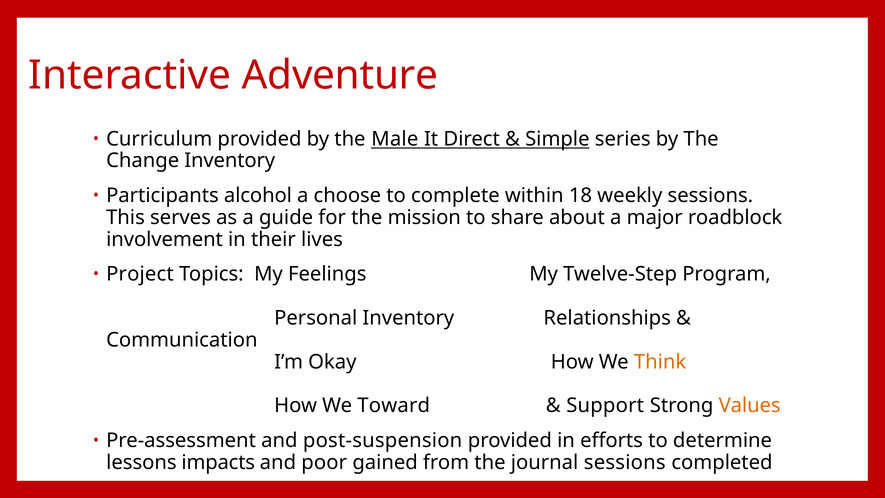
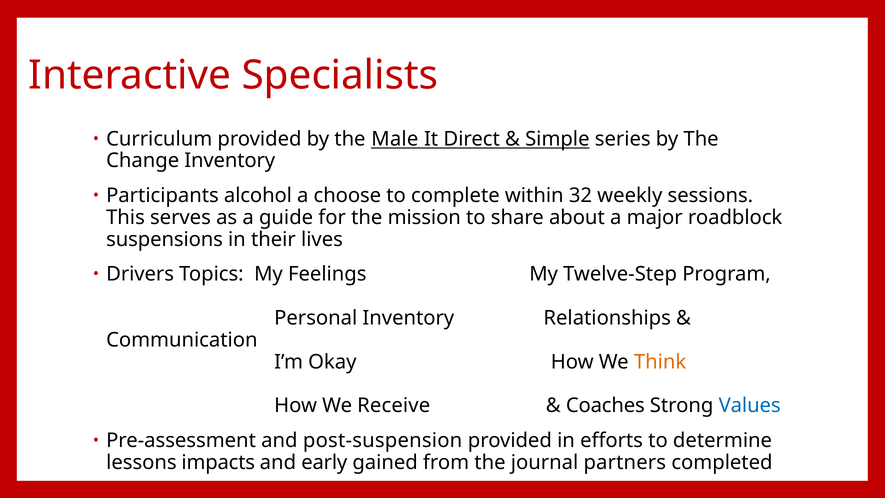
Adventure: Adventure -> Specialists (340, 75)
18: 18 -> 32 (581, 196)
involvement: involvement -> suspensions (165, 239)
Project: Project -> Drivers (140, 274)
Toward: Toward -> Receive (394, 406)
Support: Support -> Coaches (605, 406)
Values colour: orange -> blue (750, 406)
poor: poor -> early (324, 462)
journal sessions: sessions -> partners (625, 462)
